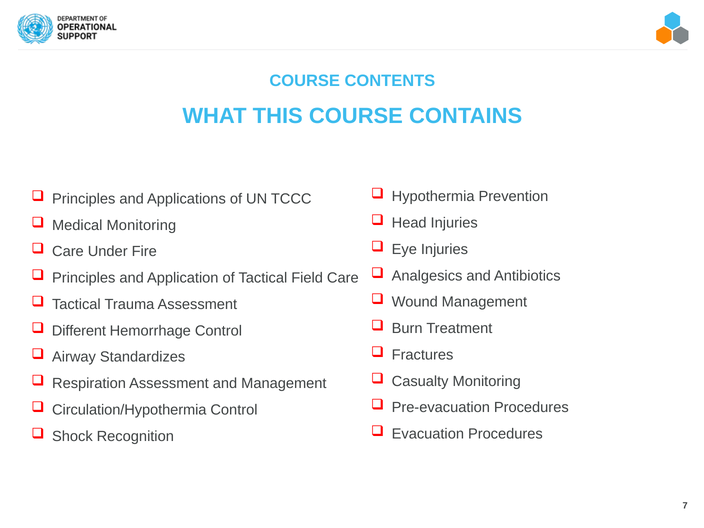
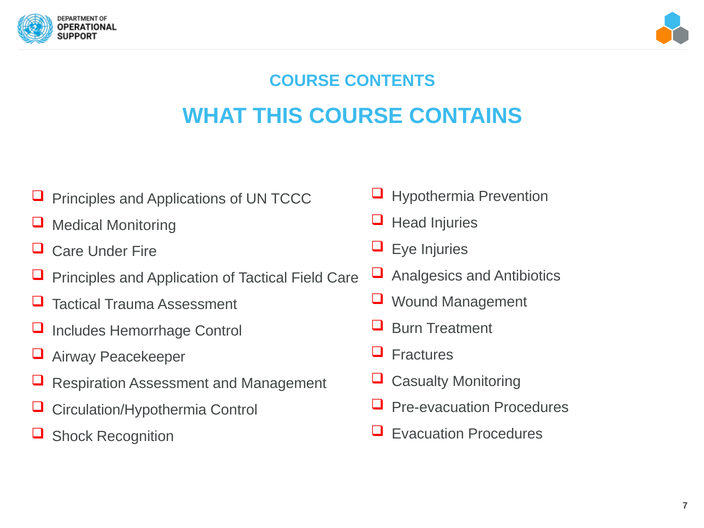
Different: Different -> Includes (79, 331)
Standardizes: Standardizes -> Peacekeeper (143, 357)
